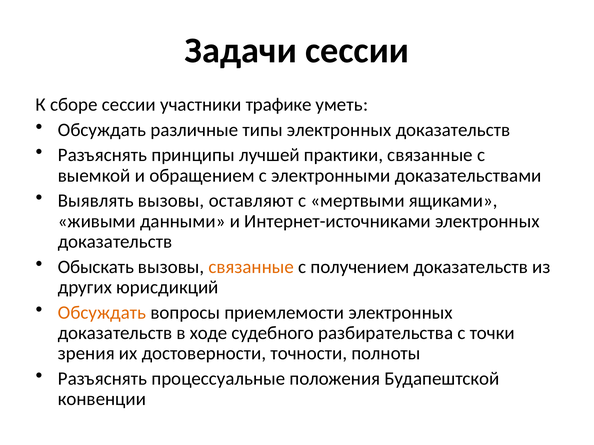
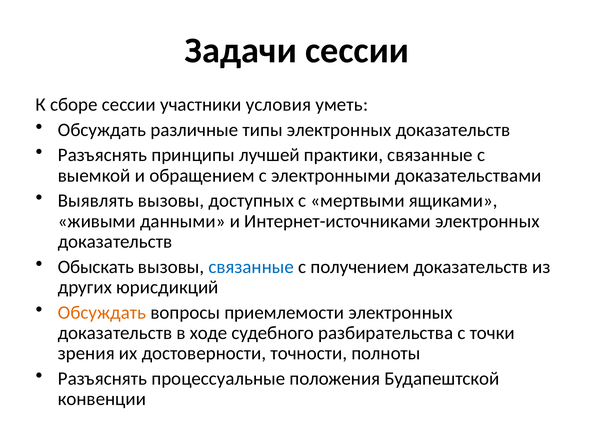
трафике: трафике -> условия (278, 105)
оставляют: оставляют -> доступных (251, 201)
связанные colour: orange -> blue (251, 267)
